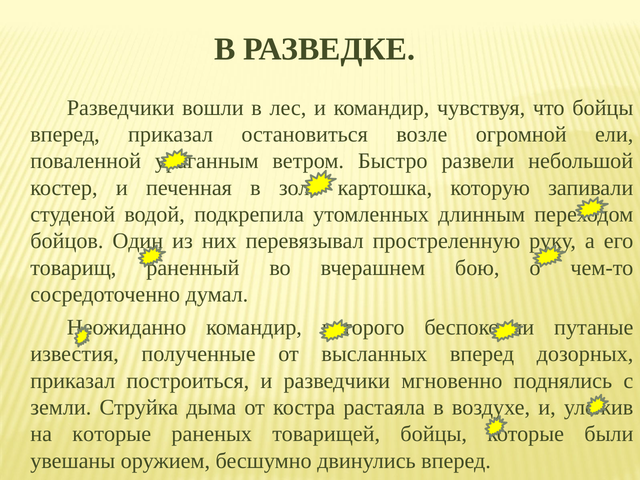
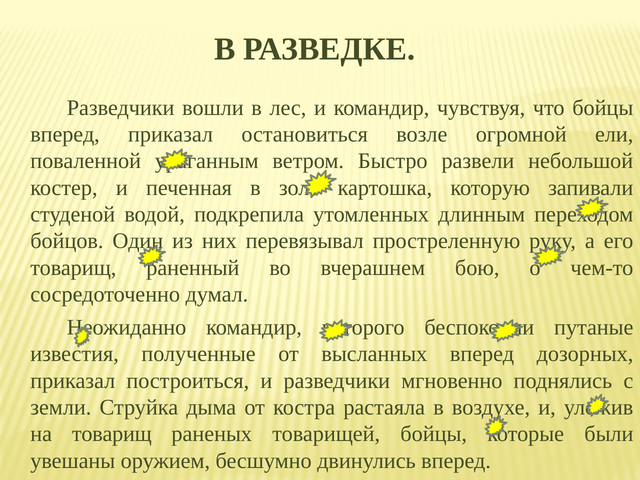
на которые: которые -> товарищ (112, 434)
